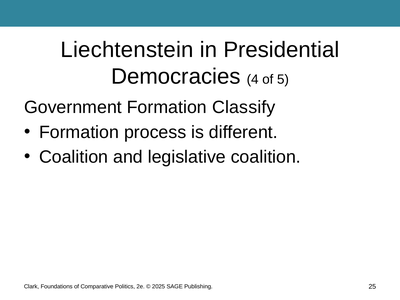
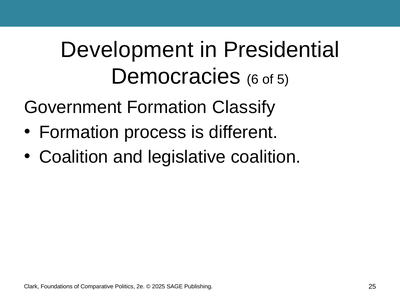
Liechtenstein: Liechtenstein -> Development (127, 50)
4: 4 -> 6 (253, 79)
